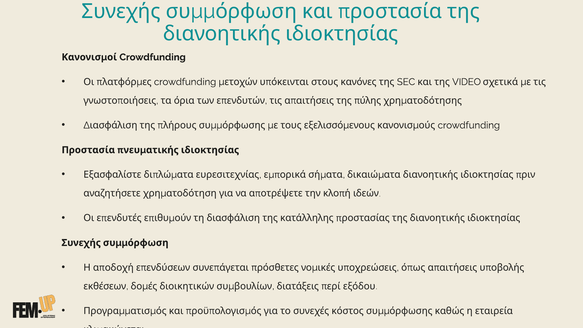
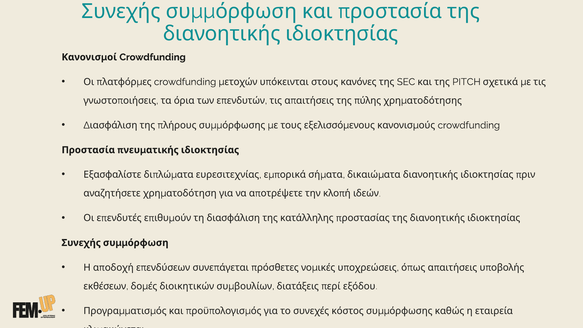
VIDEO: VIDEO -> PITCH (466, 82)
